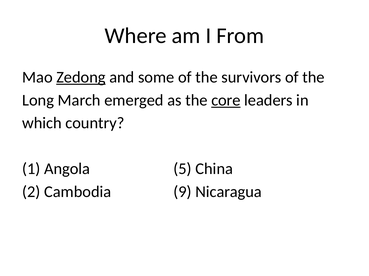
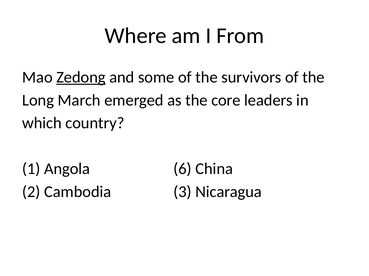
core underline: present -> none (226, 100)
5: 5 -> 6 (183, 169)
9: 9 -> 3 (183, 192)
